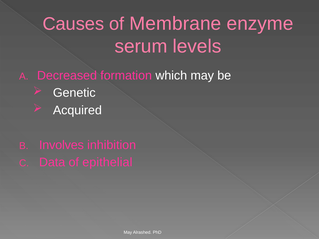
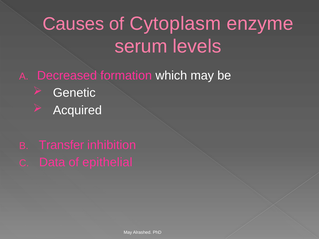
Membrane: Membrane -> Cytoplasm (175, 24)
Involves: Involves -> Transfer (61, 145)
